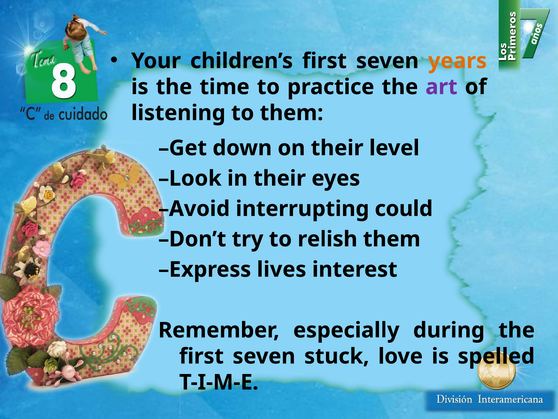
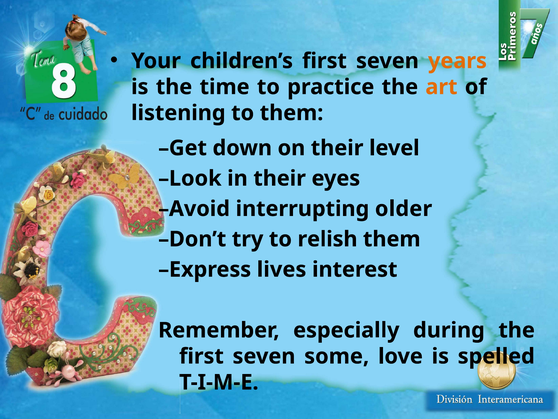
art colour: purple -> orange (441, 87)
could: could -> older (404, 209)
stuck: stuck -> some (337, 356)
